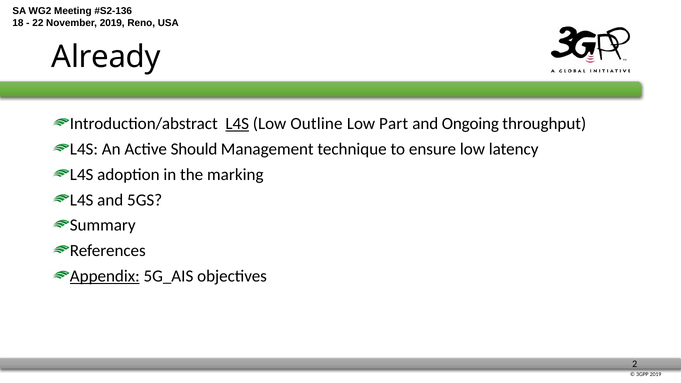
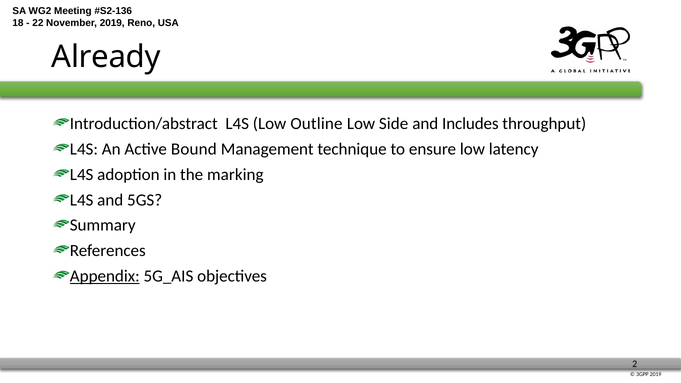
L4S underline: present -> none (237, 123)
Part: Part -> Side (394, 123)
Ongoing: Ongoing -> Includes (470, 123)
Should: Should -> Bound (194, 149)
